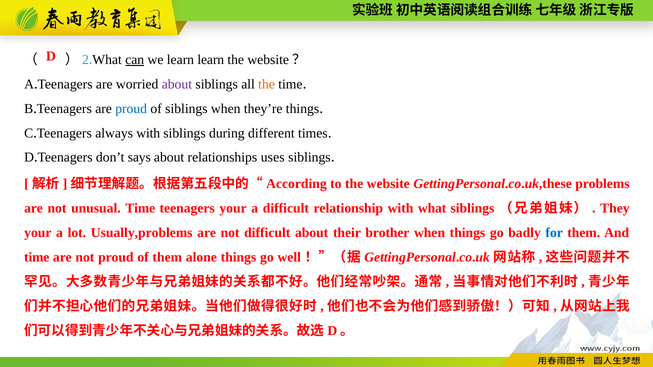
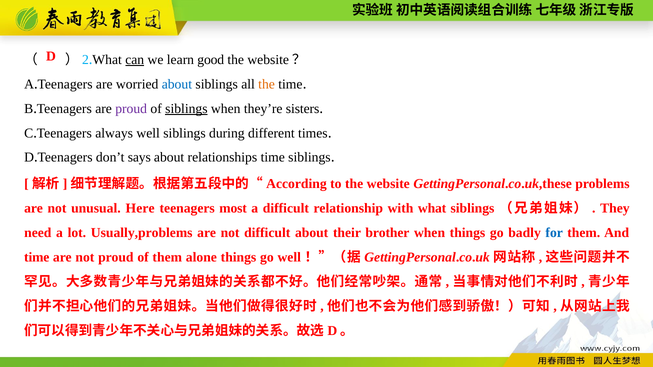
learn learn: learn -> good (211, 60)
about colour: purple -> blue (177, 84)
proud colour: blue -> purple (131, 109)
siblings underline: none -> present (186, 109)
they’re things: things -> sisters (303, 109)
always with: with -> well (148, 133)
relationships uses: uses -> time (273, 158)
unusual Time: Time -> Here (140, 209)
teenagers your: your -> most (233, 209)
your: your -> need (38, 233)
